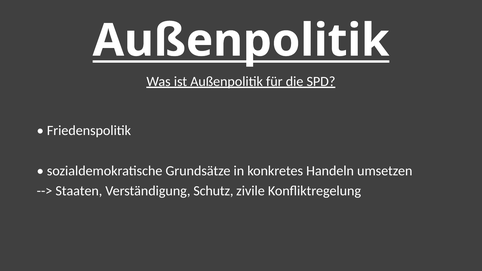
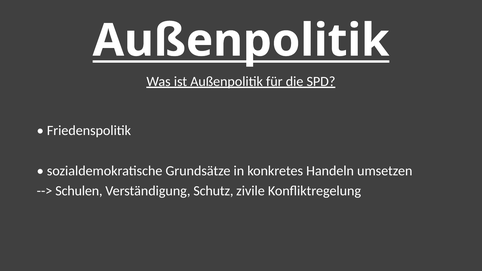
Staaten: Staaten -> Schulen (79, 191)
